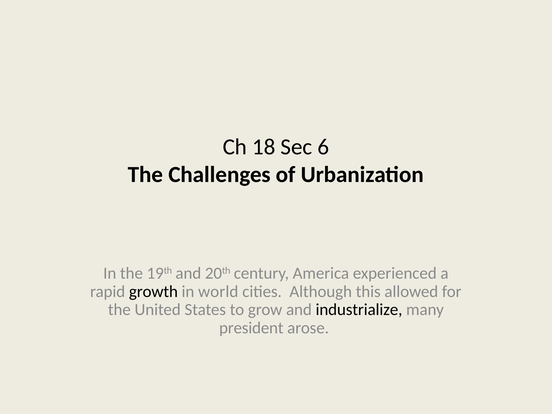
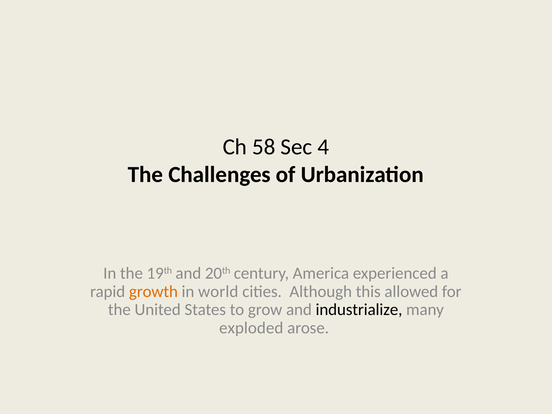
18: 18 -> 58 (264, 147)
6: 6 -> 4 (323, 147)
growth colour: black -> orange (153, 292)
president: president -> exploded (251, 328)
